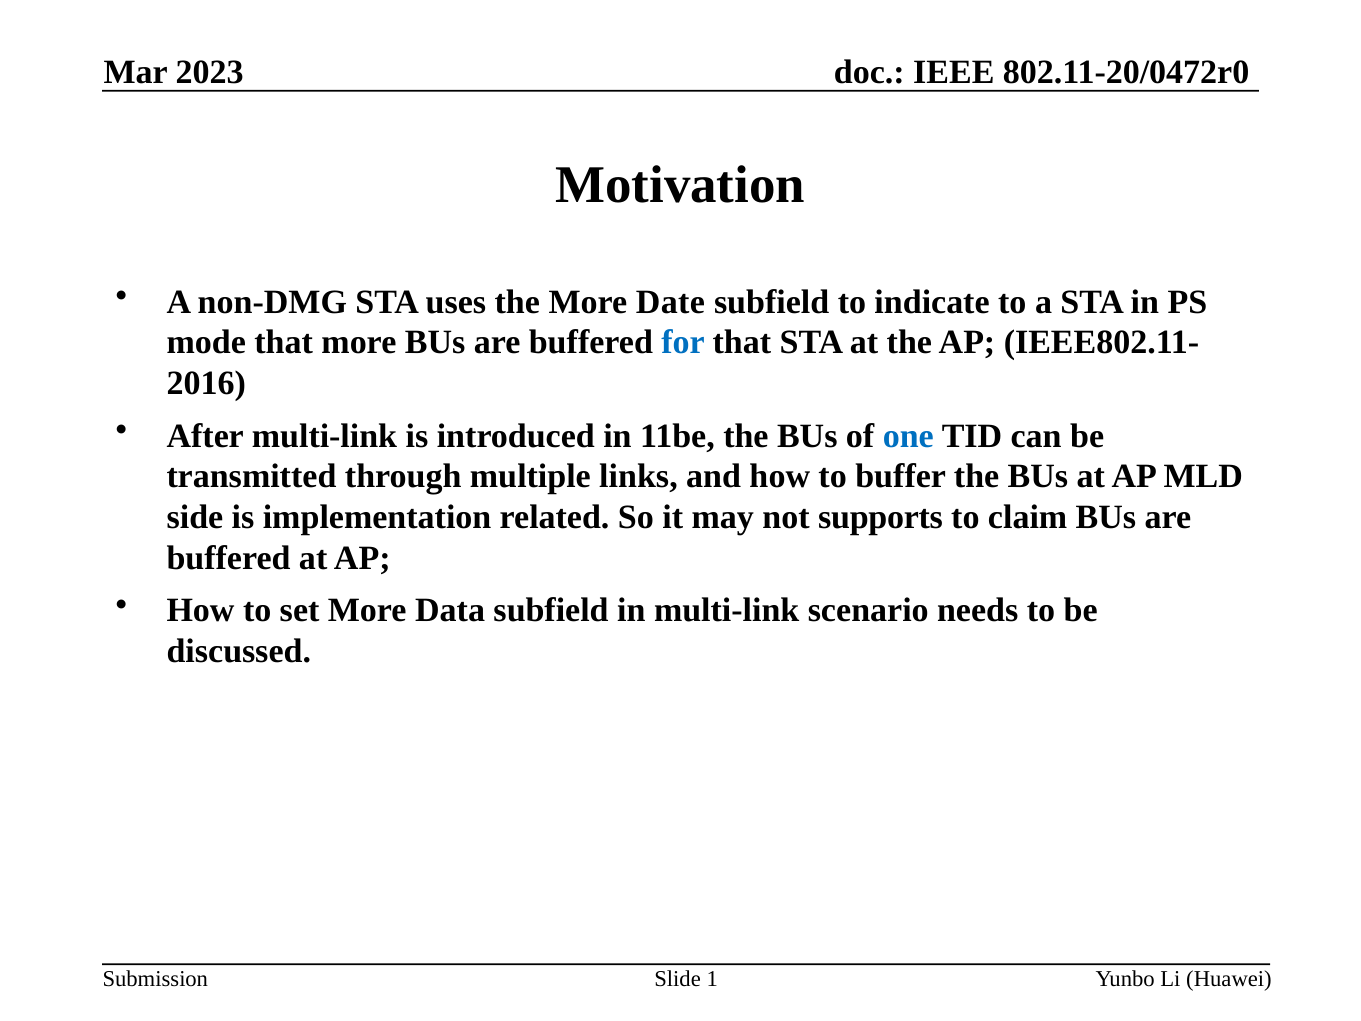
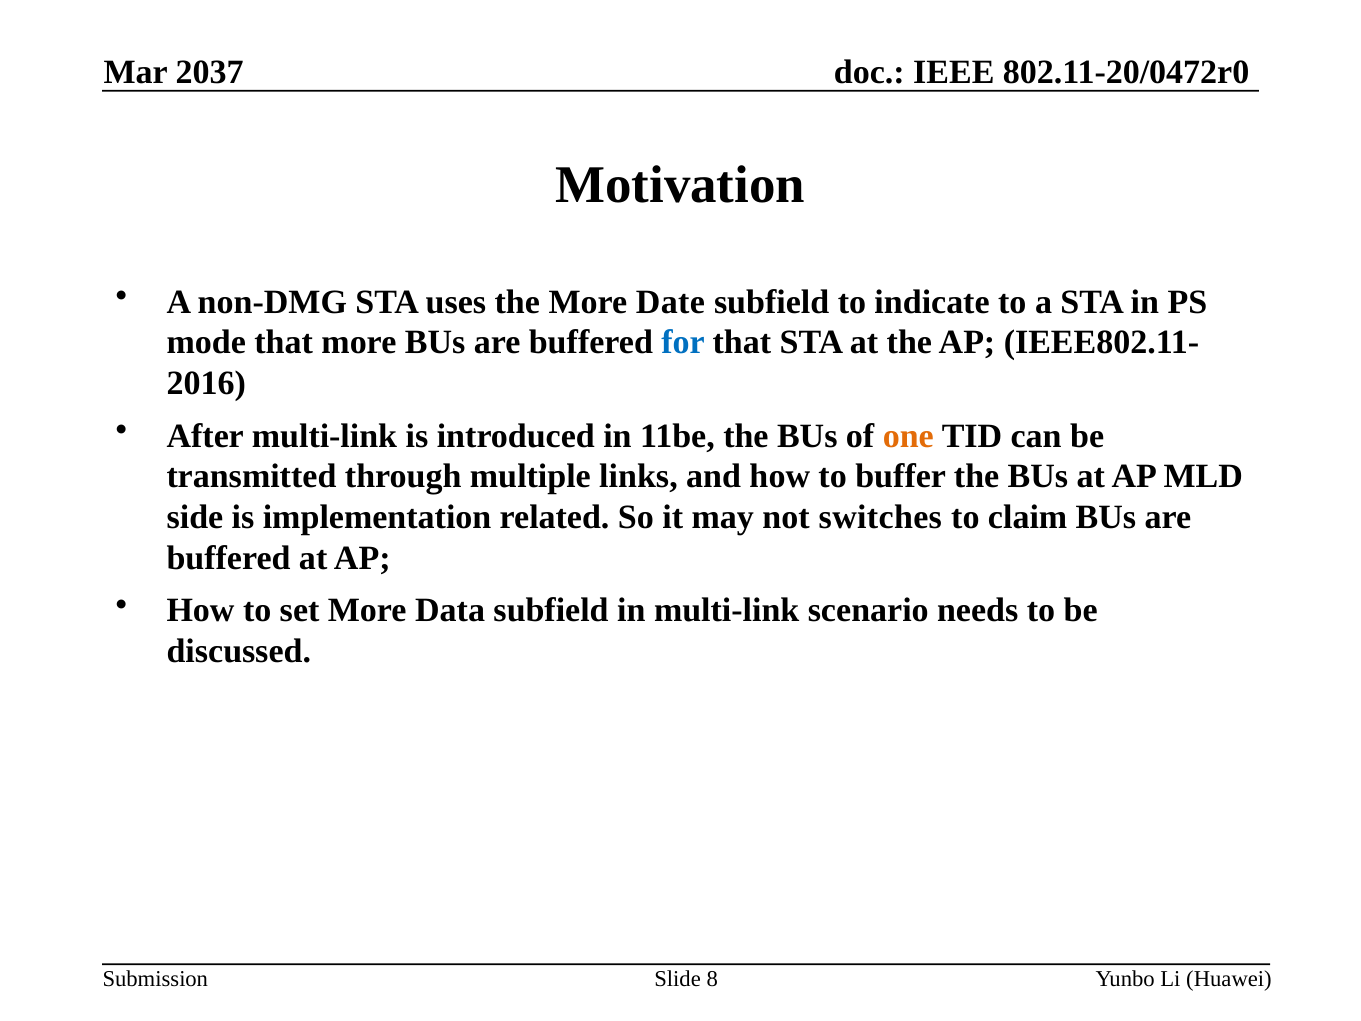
2023: 2023 -> 2037 (210, 73)
one colour: blue -> orange (908, 436)
supports: supports -> switches (880, 517)
1: 1 -> 8 (712, 979)
